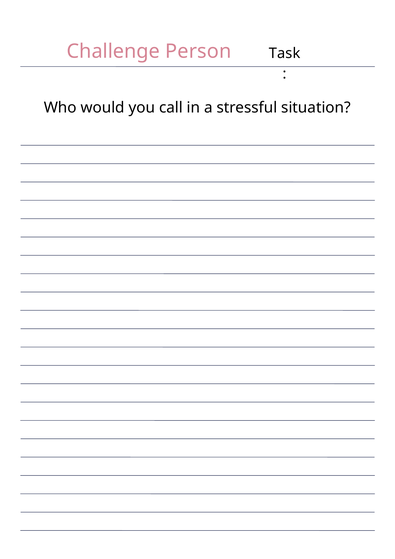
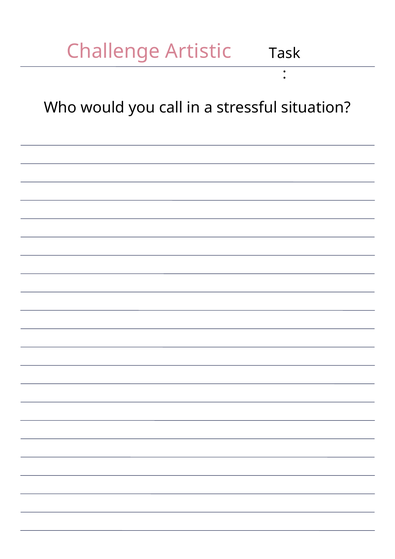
Person: Person -> Artistic (198, 51)
